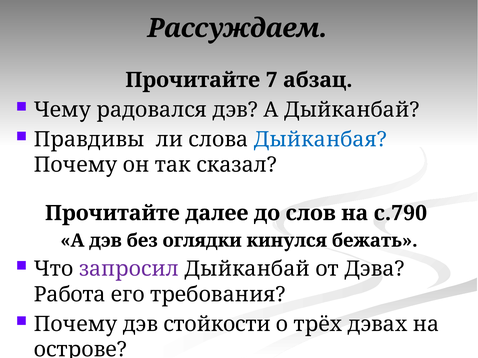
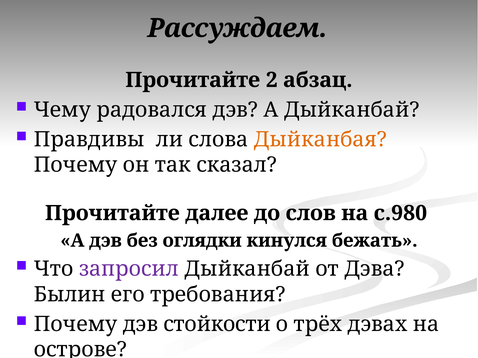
7: 7 -> 2 (272, 80)
Дыйканбая colour: blue -> orange (320, 140)
с.790: с.790 -> с.980 (400, 213)
Работа: Работа -> Былин (70, 295)
